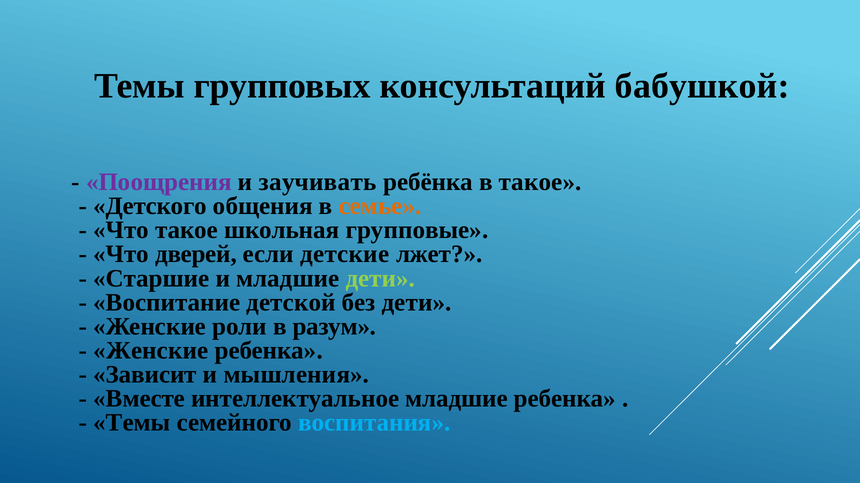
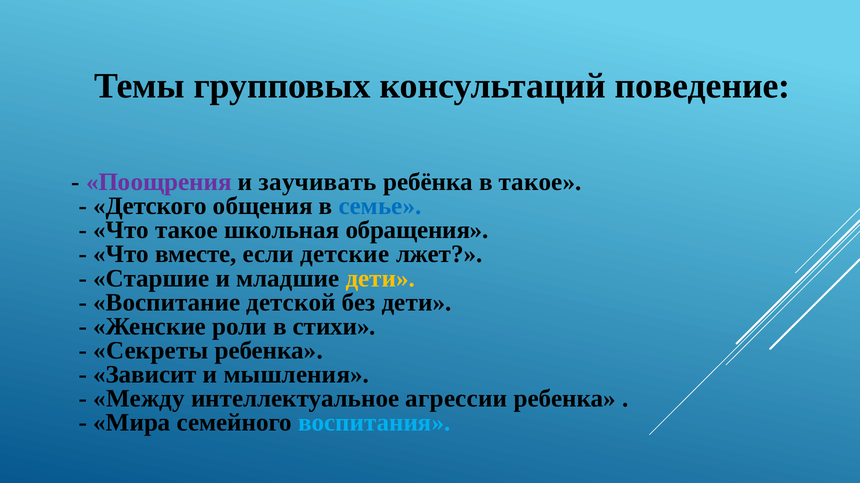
бабушкой: бабушкой -> поведение (703, 86)
семье colour: orange -> blue (380, 206)
групповые: групповые -> обращения (417, 231)
дверей: дверей -> вместе (196, 255)
дети colour: light green -> yellow (380, 279)
разум: разум -> стихи (334, 327)
Женские: Женские -> Секреты (151, 351)
Вместе: Вместе -> Между (139, 399)
интеллектуальное младшие: младшие -> агрессии (456, 399)
Темы: Темы -> Мира (132, 423)
